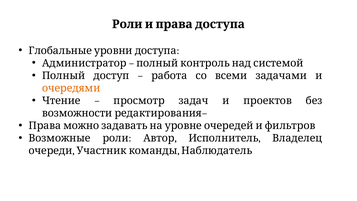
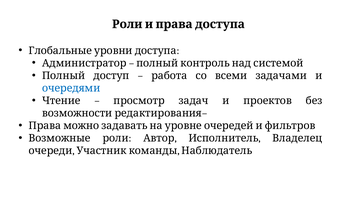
очередями colour: orange -> blue (71, 88)
